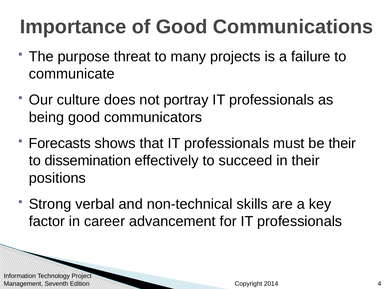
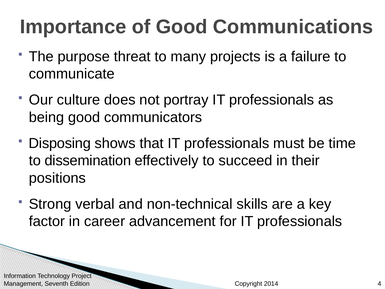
Forecasts: Forecasts -> Disposing (60, 143)
be their: their -> time (342, 143)
